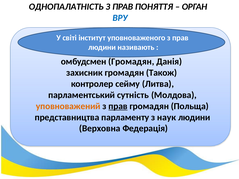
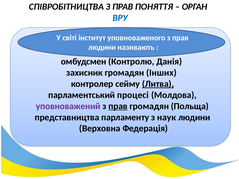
ОДНОПАЛАТНІСТЬ: ОДНОПАЛАТНІСТЬ -> СПІВРОБІТНИЦТВА (66, 7)
омбудсмен Громадян: Громадян -> Контролю (131, 62)
Також: Також -> Інших (161, 73)
Литва underline: none -> present (158, 84)
сутність: сутність -> процесі (133, 95)
уповноважений colour: orange -> purple (68, 106)
